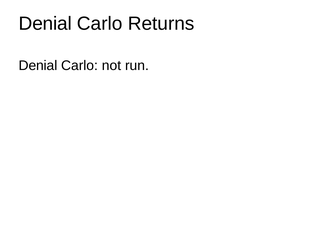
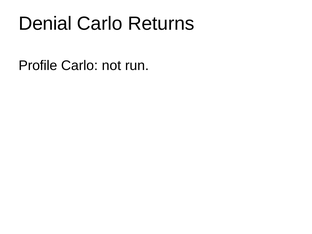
Denial: Denial -> Profile (38, 65)
